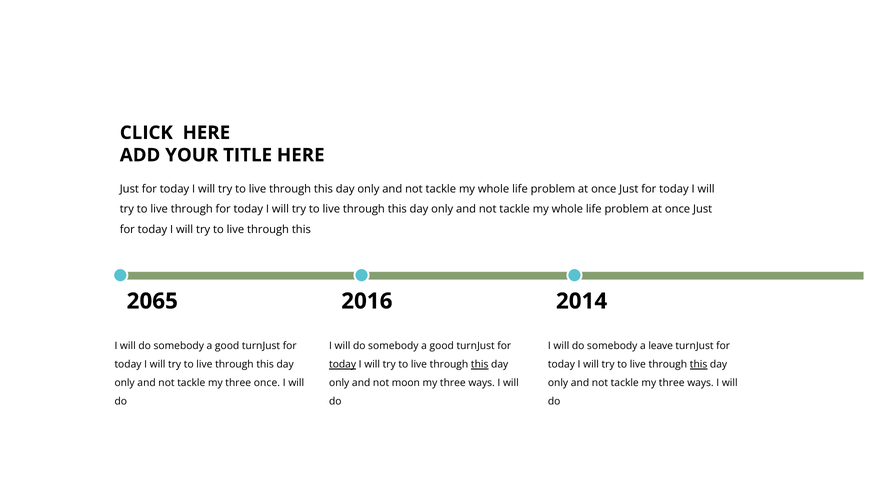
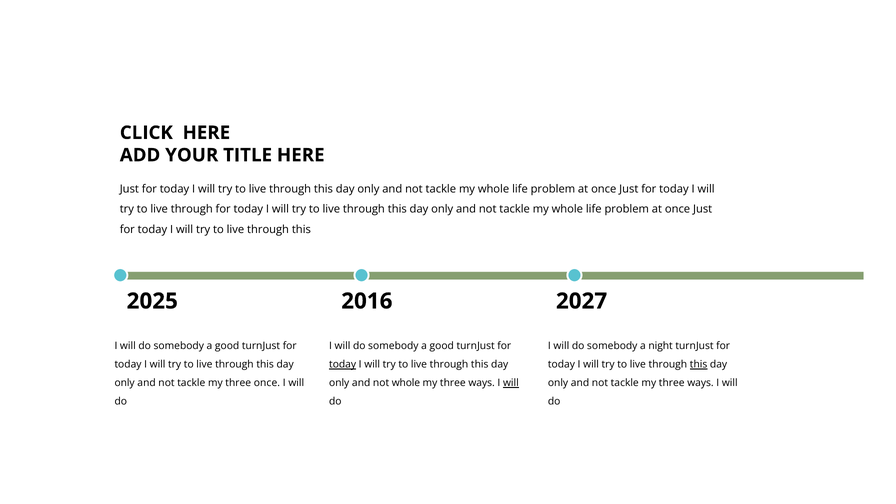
2065: 2065 -> 2025 (152, 301)
2014: 2014 -> 2027 (582, 301)
leave: leave -> night (661, 346)
this underline: present -> none (480, 365)
not moon: moon -> whole (406, 383)
will underline: none -> present (511, 383)
